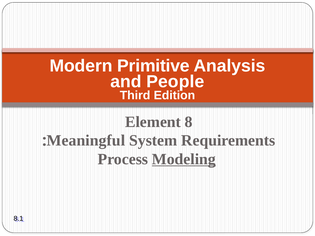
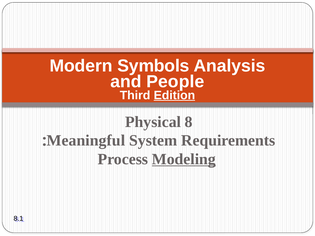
Primitive: Primitive -> Symbols (153, 66)
Edition underline: none -> present (174, 95)
Element: Element -> Physical (153, 122)
